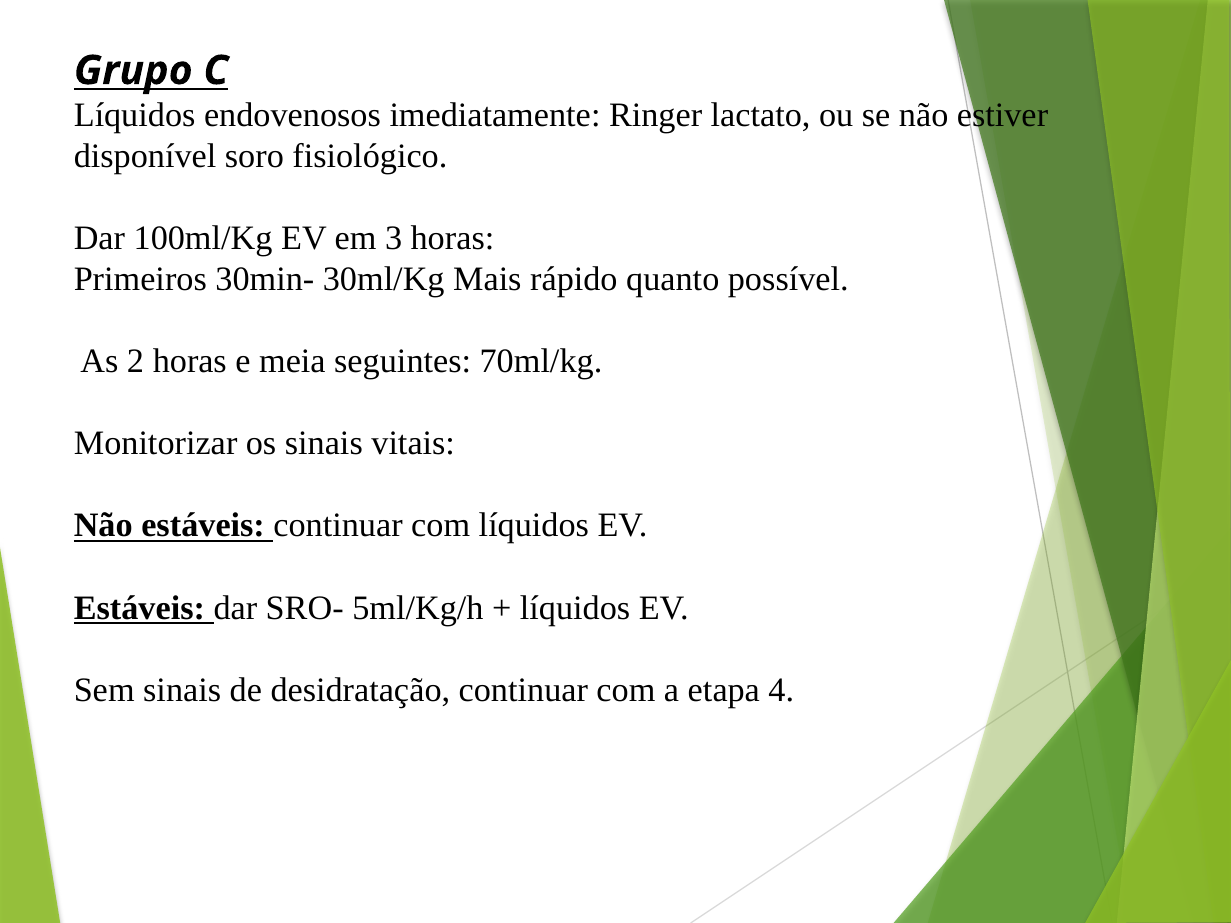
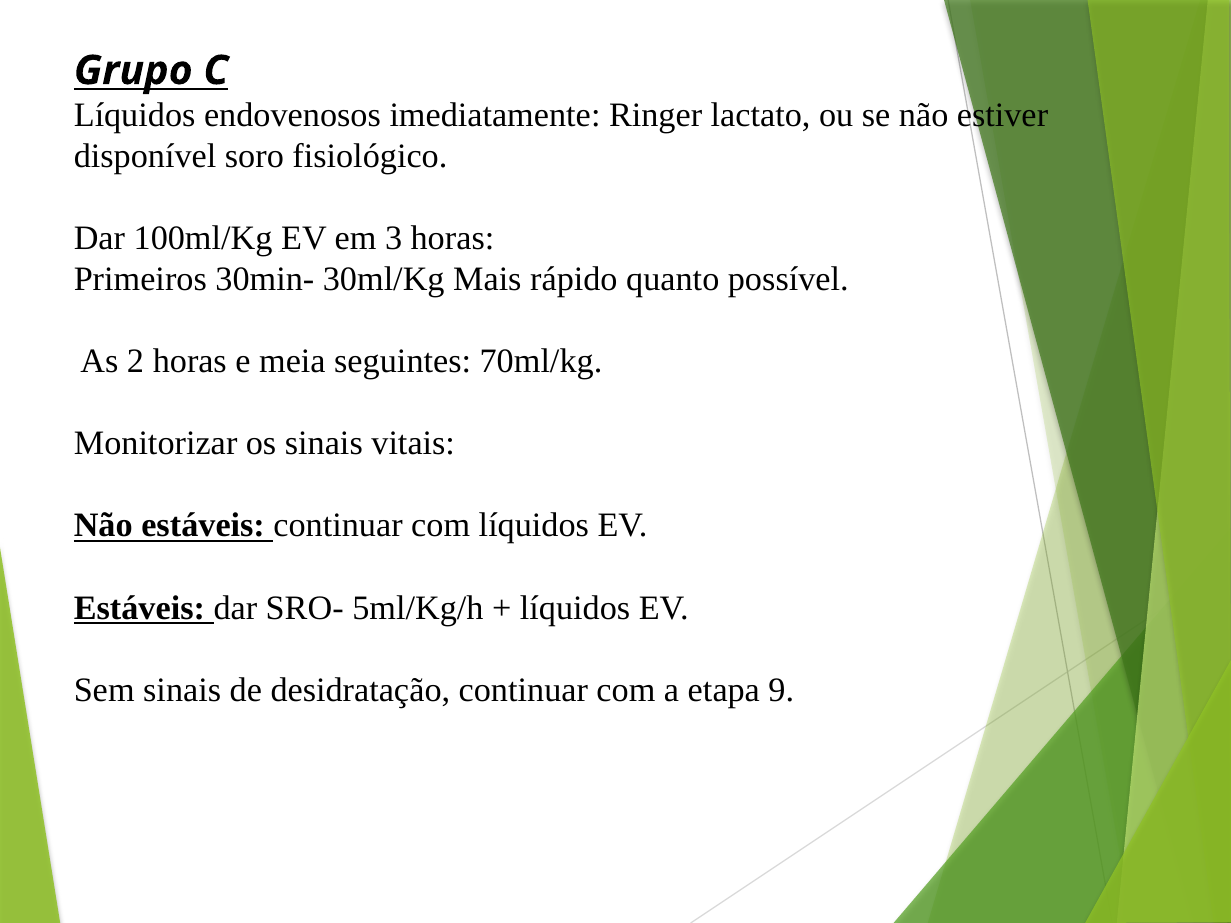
4: 4 -> 9 (781, 690)
